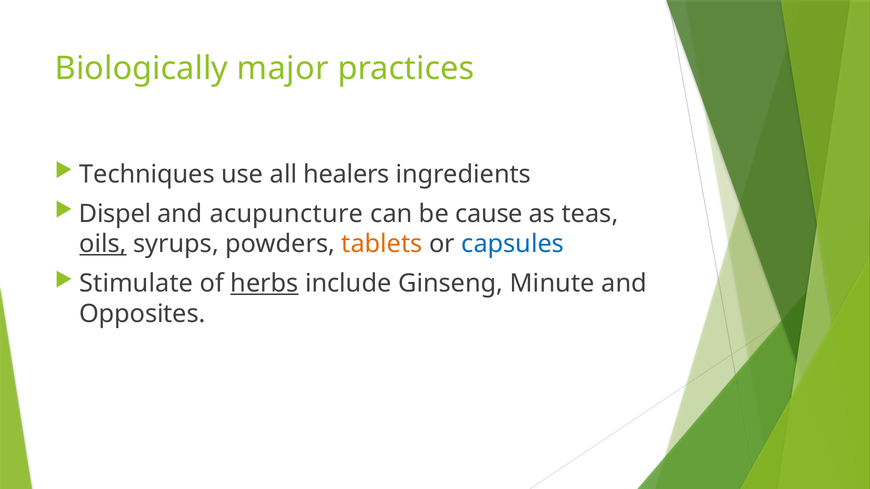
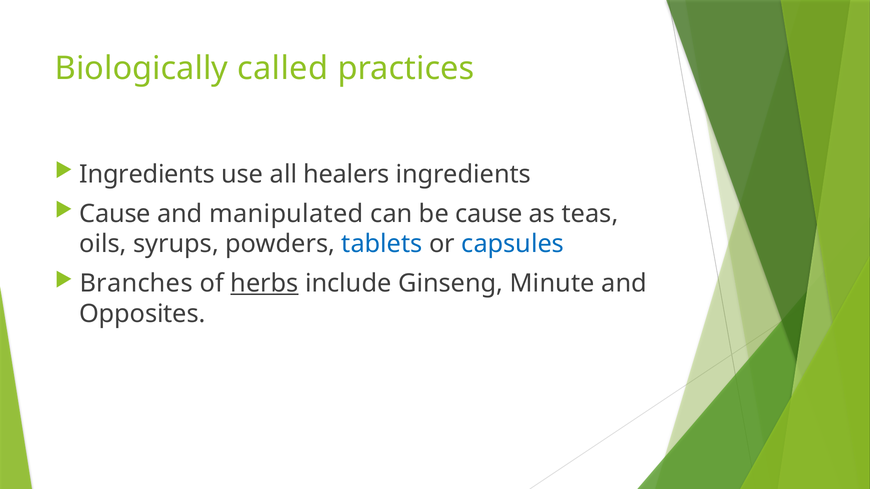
major: major -> called (283, 69)
Techniques: Techniques -> Ingredients (147, 174)
Dispel: Dispel -> Cause (115, 214)
acupuncture: acupuncture -> manipulated (286, 214)
oils underline: present -> none (103, 244)
tablets colour: orange -> blue (382, 244)
Stimulate: Stimulate -> Branches (136, 284)
